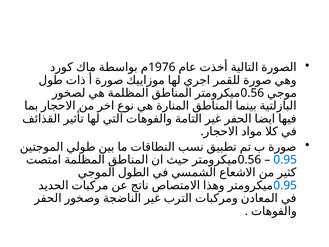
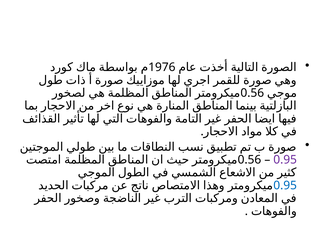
0.95 colour: blue -> purple (285, 160)
